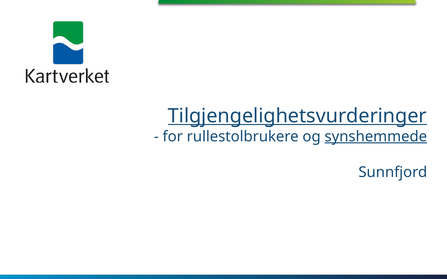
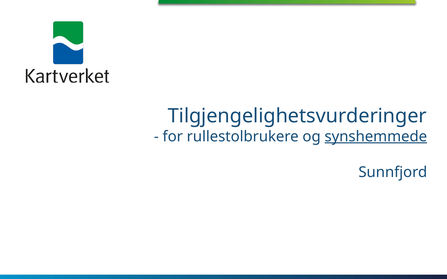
Tilgjengelighetsvurderinger underline: present -> none (297, 116)
